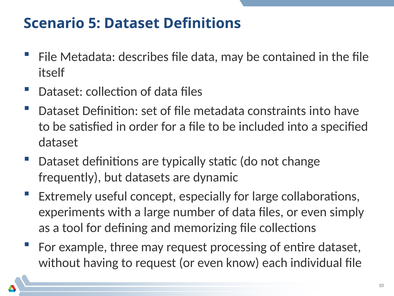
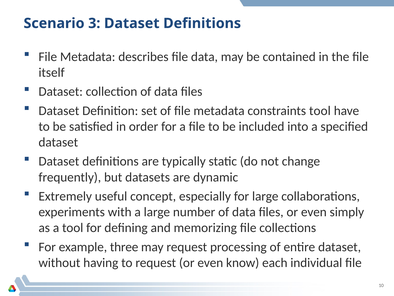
5: 5 -> 3 (94, 23)
constraints into: into -> tool (320, 111)
